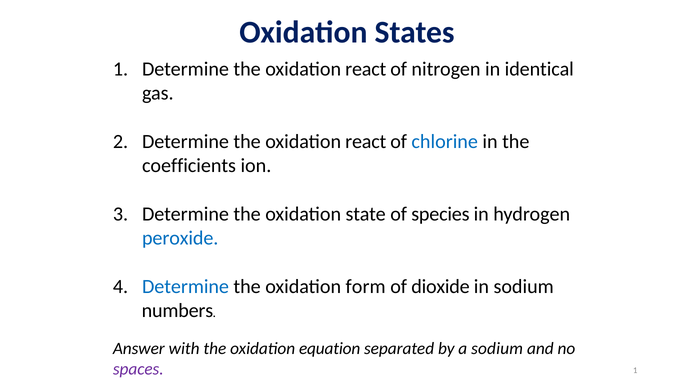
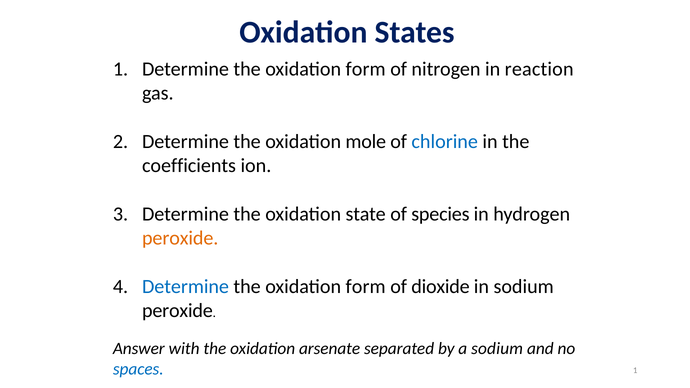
react: react -> form (366, 69)
identical: identical -> reaction (539, 69)
react: react -> mole (366, 142)
peroxide colour: blue -> orange (180, 238)
numbers: numbers -> peroxide (177, 311)
equation: equation -> arsenate (330, 349)
spaces colour: purple -> blue (138, 369)
